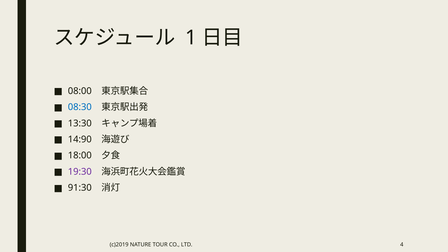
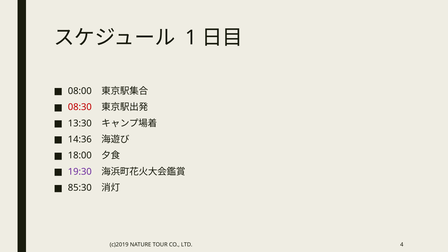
08:30 colour: blue -> red (80, 107)
14:90: 14:90 -> 14:36 (80, 139)
91:30: 91:30 -> 85:30 (80, 188)
